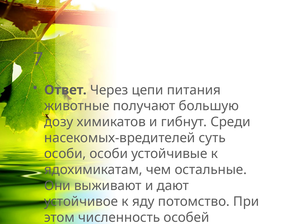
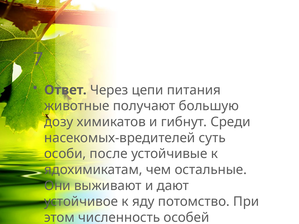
особи особи: особи -> после (109, 154)
